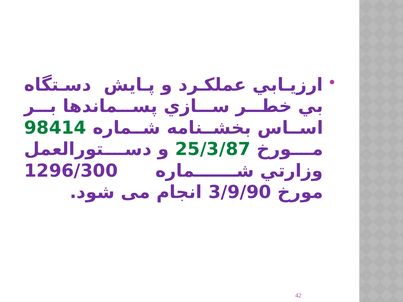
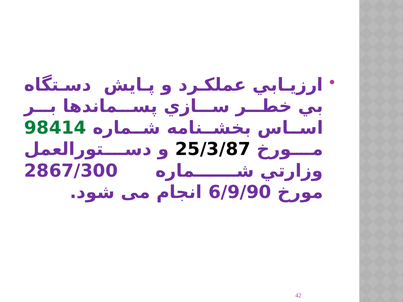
25/3/87 colour: green -> black (213, 149)
1296/300: 1296/300 -> 2867/300 (71, 171)
3/9/90: 3/9/90 -> 6/9/90 (240, 193)
